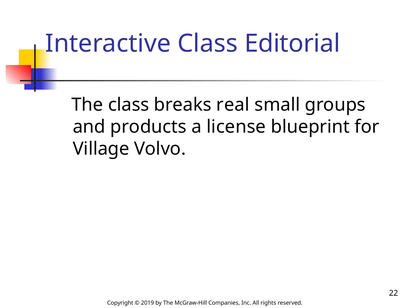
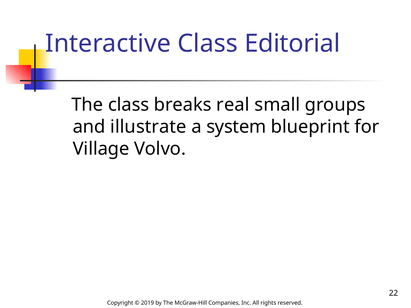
products: products -> illustrate (148, 127)
license: license -> system (236, 127)
